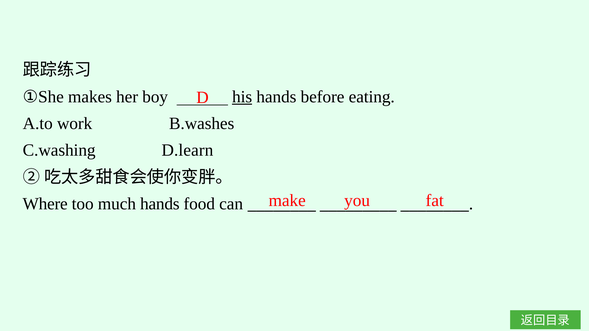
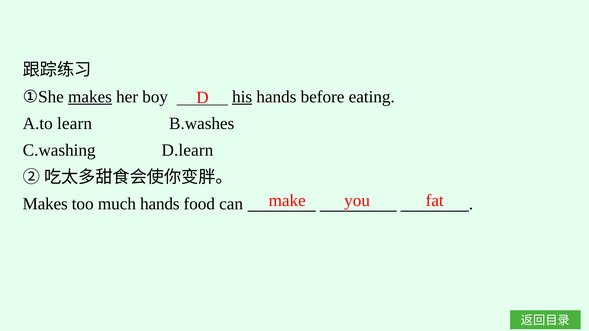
makes underline: none -> present (90, 97)
work: work -> learn (75, 124)
Where: Where -> Makes (45, 204)
